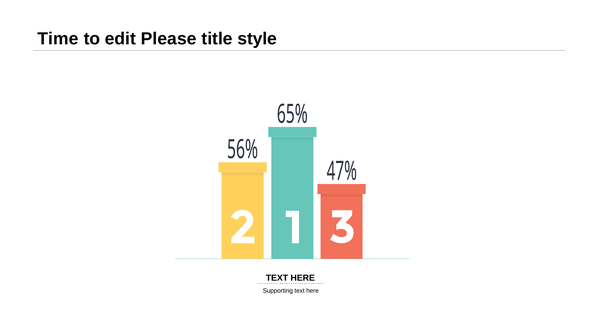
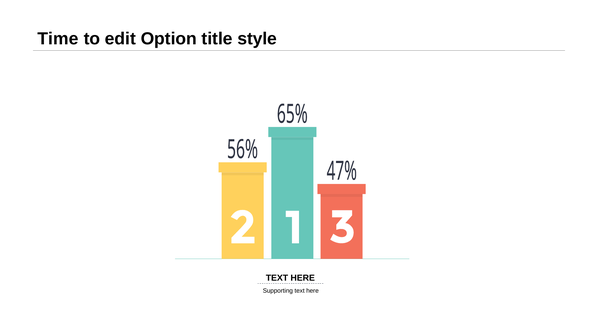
Please: Please -> Option (169, 39)
